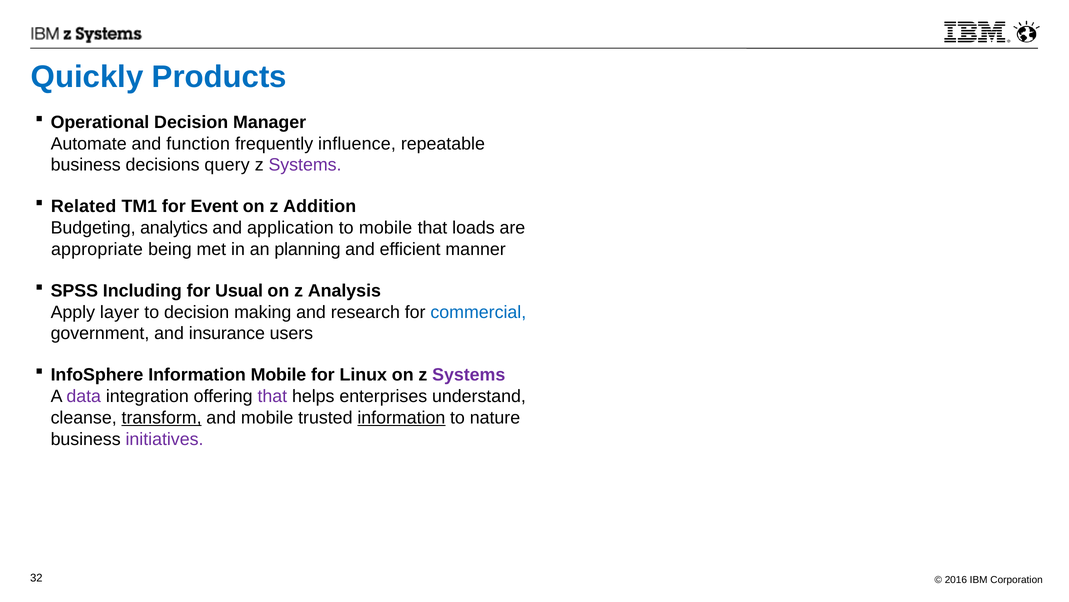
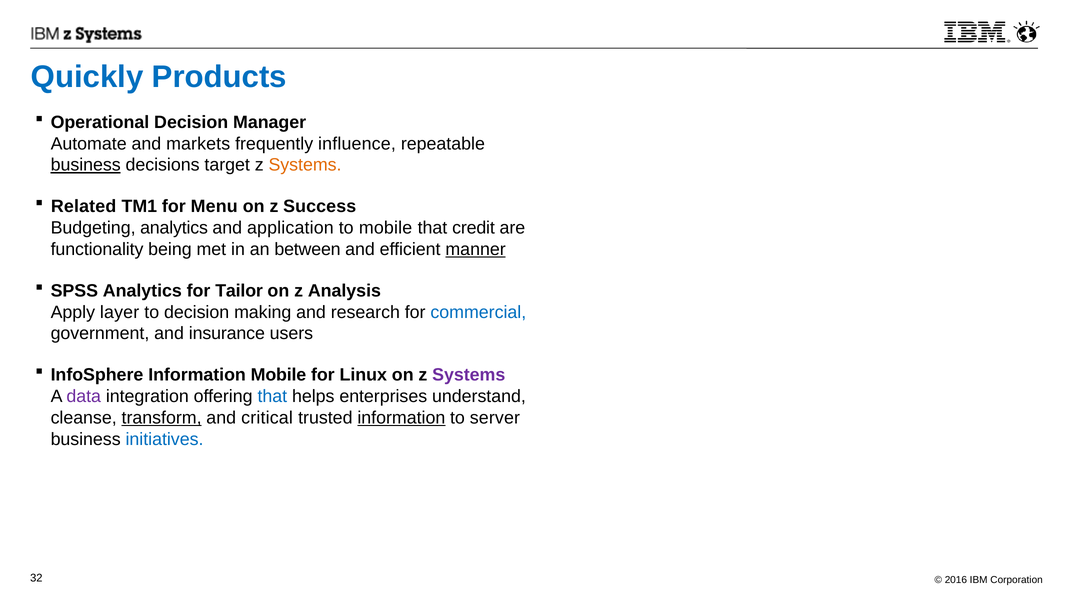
function: function -> markets (198, 144)
business underline: none -> present (86, 165)
query: query -> target (227, 165)
Systems colour: purple -> orange (305, 165)
Event: Event -> Menu (214, 206)
Addition: Addition -> Success (320, 206)
loads: loads -> credit (474, 228)
appropriate: appropriate -> functionality (97, 249)
planning: planning -> between (308, 249)
manner underline: none -> present (476, 249)
SPSS Including: Including -> Analytics (142, 290)
Usual: Usual -> Tailor (239, 290)
that colour: purple -> blue (272, 396)
and mobile: mobile -> critical (267, 417)
nature: nature -> server (495, 417)
initiatives colour: purple -> blue (164, 439)
